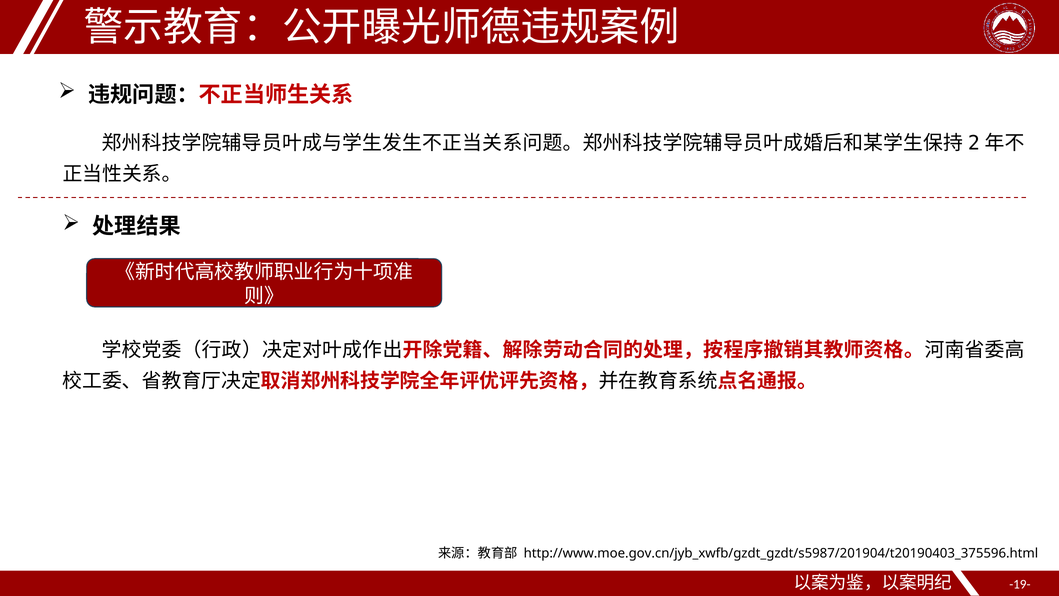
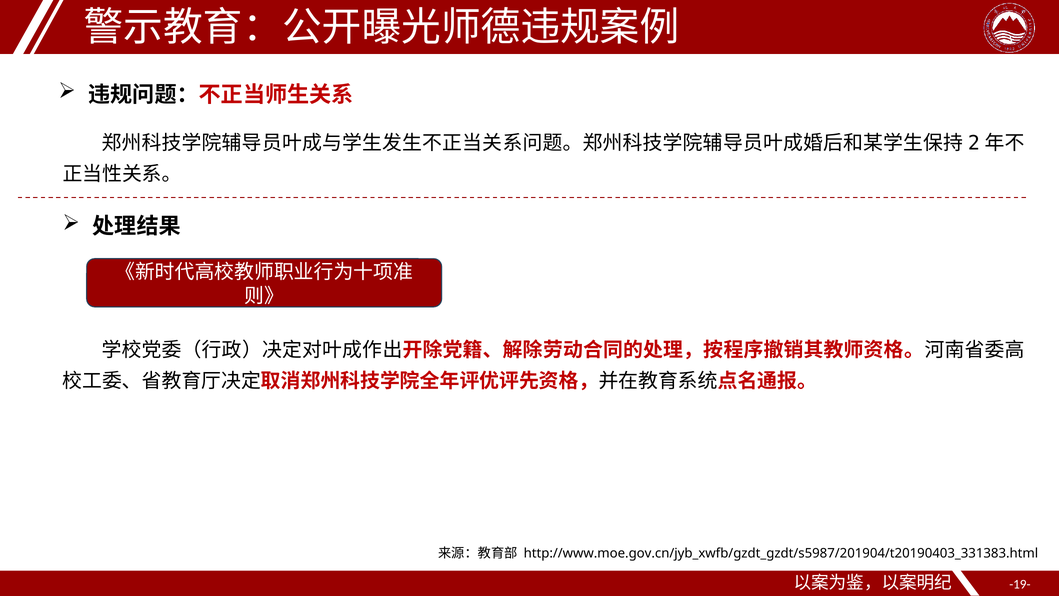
http://www.moe.gov.cn/jyb_xwfb/gzdt_gzdt/s5987/201904/t20190403_375596.html: http://www.moe.gov.cn/jyb_xwfb/gzdt_gzdt/s5987/201904/t20190403_375596.html -> http://www.moe.gov.cn/jyb_xwfb/gzdt_gzdt/s5987/201904/t20190403_331383.html (781, 553)
